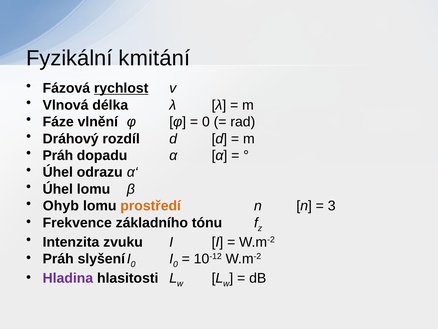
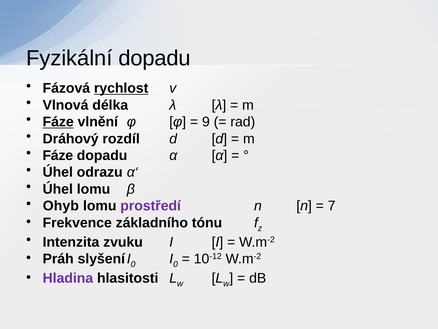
Fyzikální kmitání: kmitání -> dopadu (155, 58)
Fáze underline: none -> present (58, 122)
0: 0 -> 9 (206, 122)
Práh: Práh -> Fáze (58, 155)
prostředí colour: orange -> purple (151, 206)
3: 3 -> 7 (332, 206)
